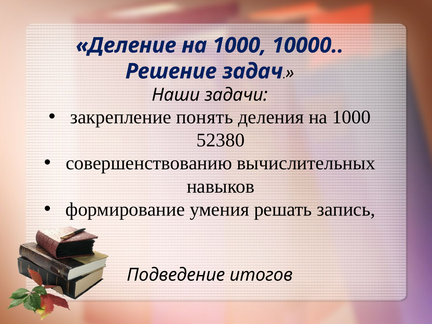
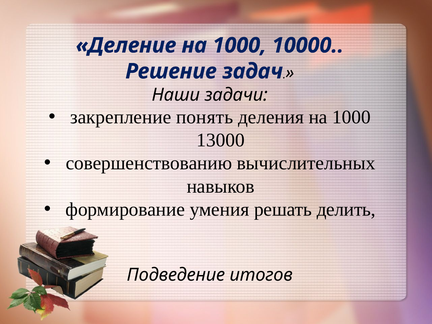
52380: 52380 -> 13000 (221, 140)
запись: запись -> делить (346, 209)
